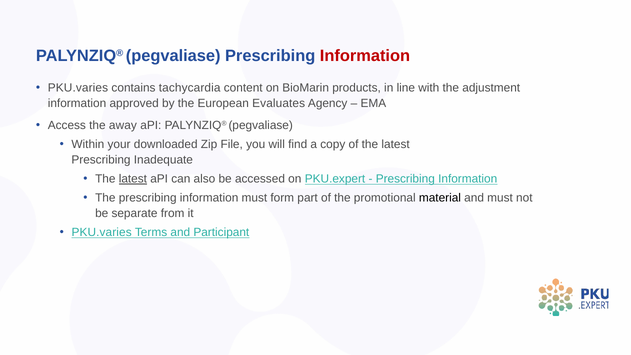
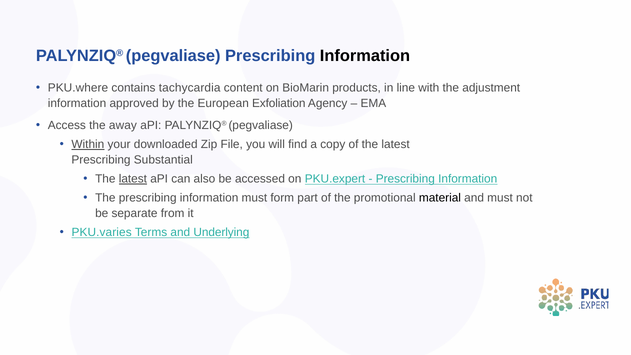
Information colour: red -> black (365, 56)
PKU.varies: PKU.varies -> PKU.where (78, 88)
Evaluates: Evaluates -> Exfoliation (279, 103)
Within underline: none -> present (88, 144)
Inadequate: Inadequate -> Substantial (163, 160)
Participant: Participant -> Underlying (221, 232)
